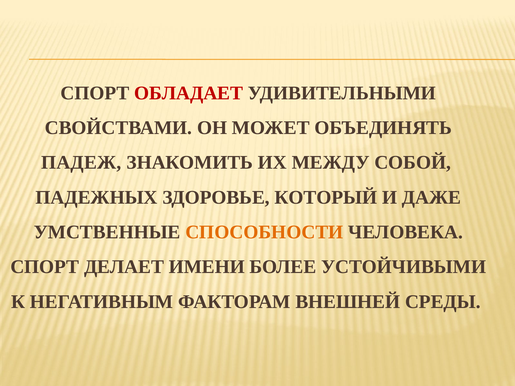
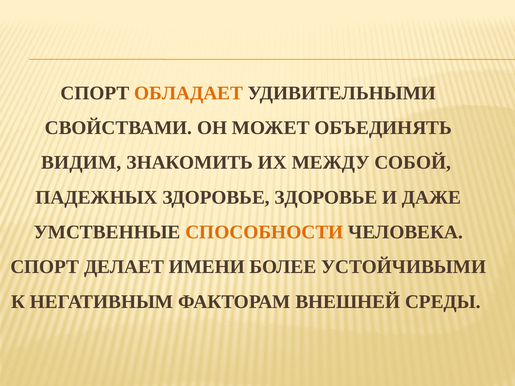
ОБЛАДАЕТ colour: red -> orange (189, 93)
ПАДЕЖ: ПАДЕЖ -> ВИДИМ (81, 163)
ЗДОРОВЬЕ КОТОРЫЙ: КОТОРЫЙ -> ЗДОРОВЬЕ (326, 198)
